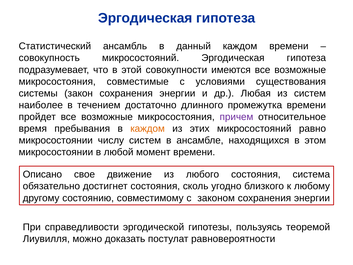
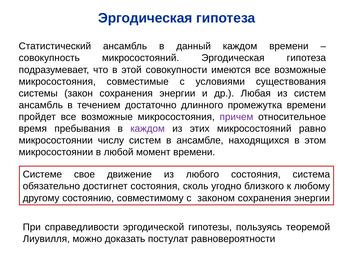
наиболее: наиболее -> ансамбль (41, 105)
каждом colour: orange -> purple (148, 129)
Описано: Описано -> Системе (42, 174)
